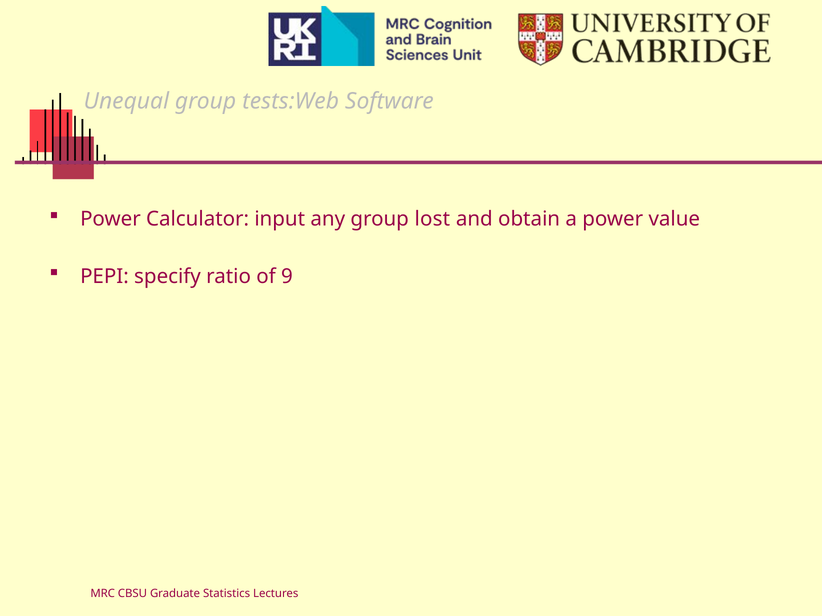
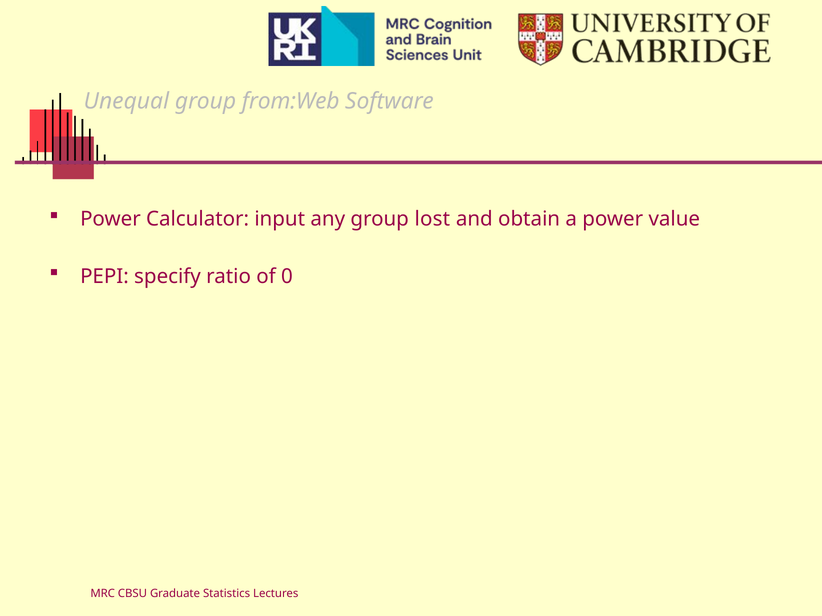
tests:Web: tests:Web -> from:Web (291, 101)
9: 9 -> 0 (287, 277)
